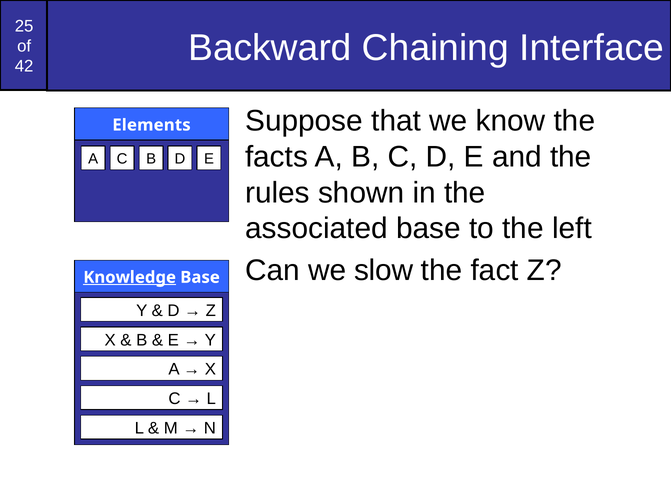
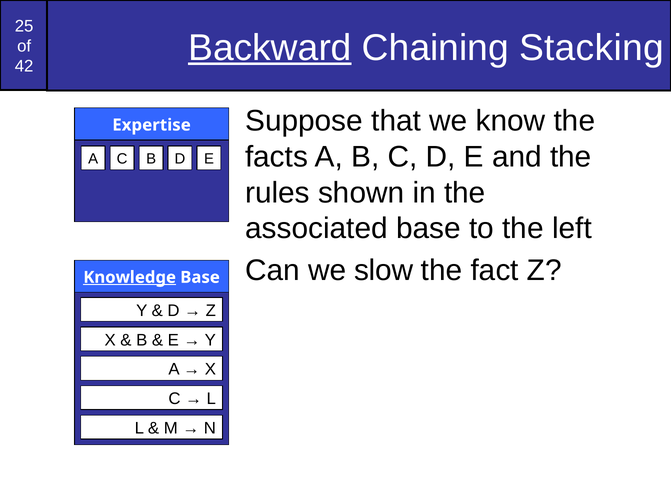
Backward underline: none -> present (270, 48)
Interface: Interface -> Stacking (592, 48)
Elements: Elements -> Expertise (152, 125)
